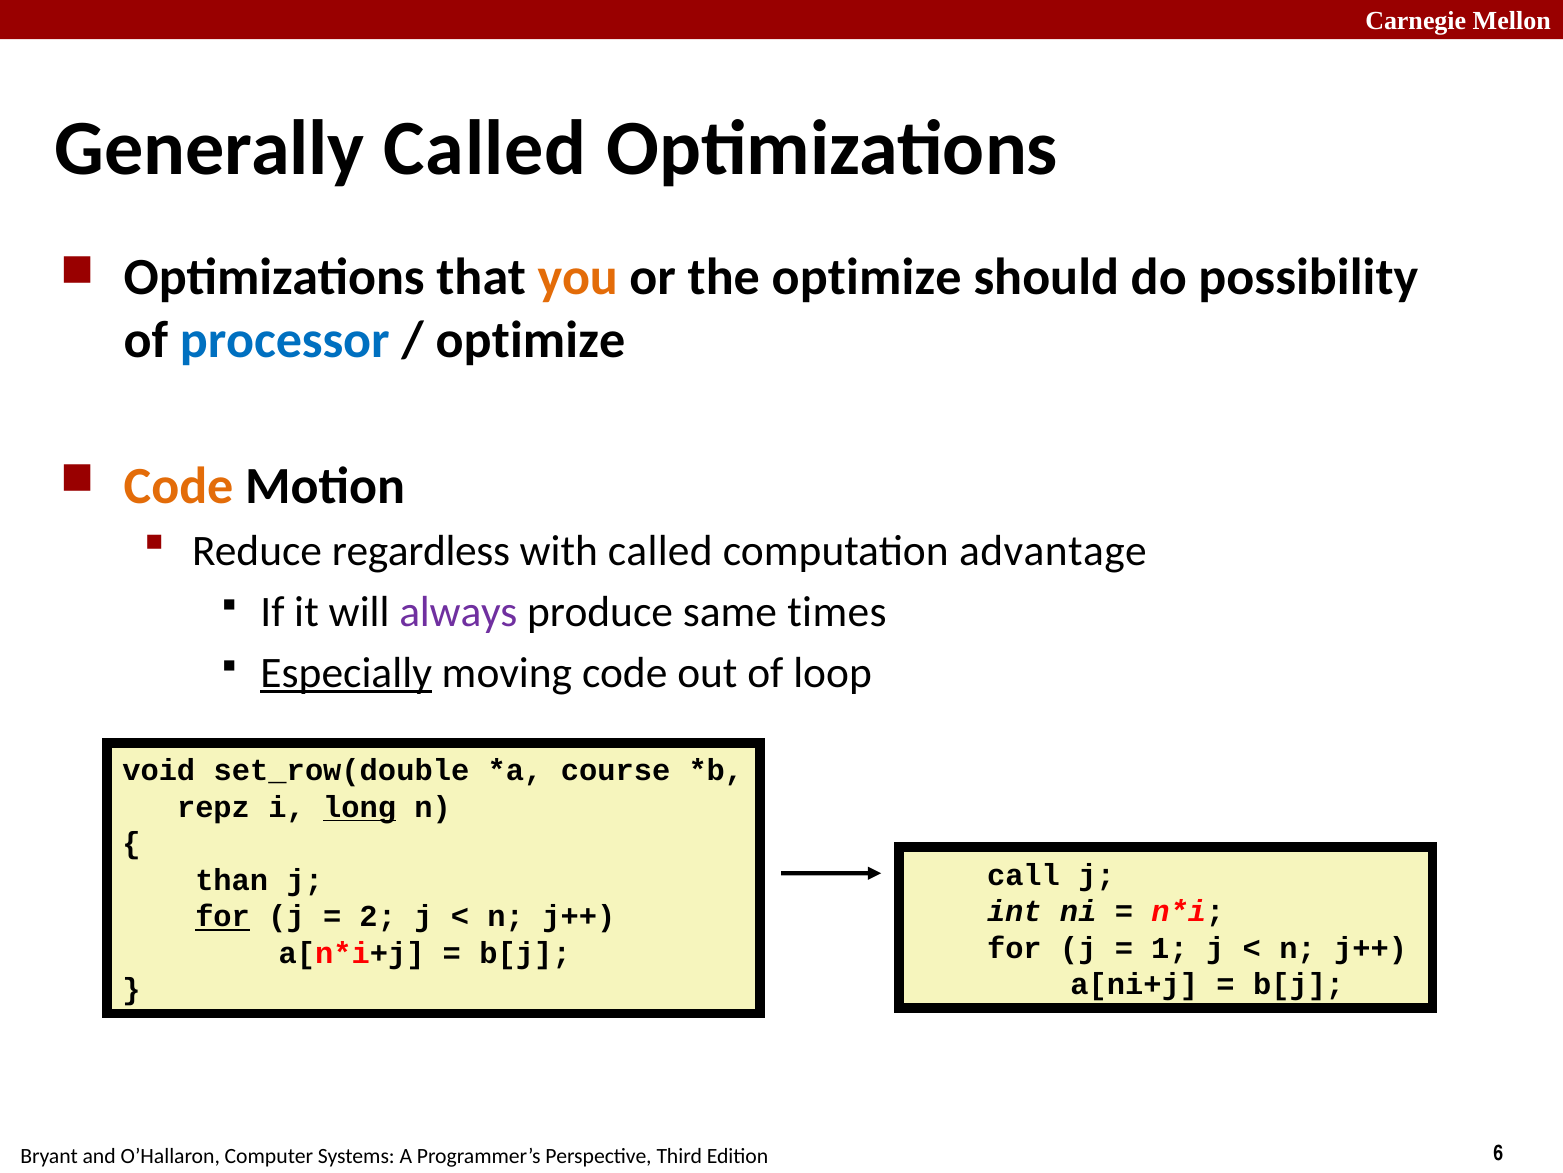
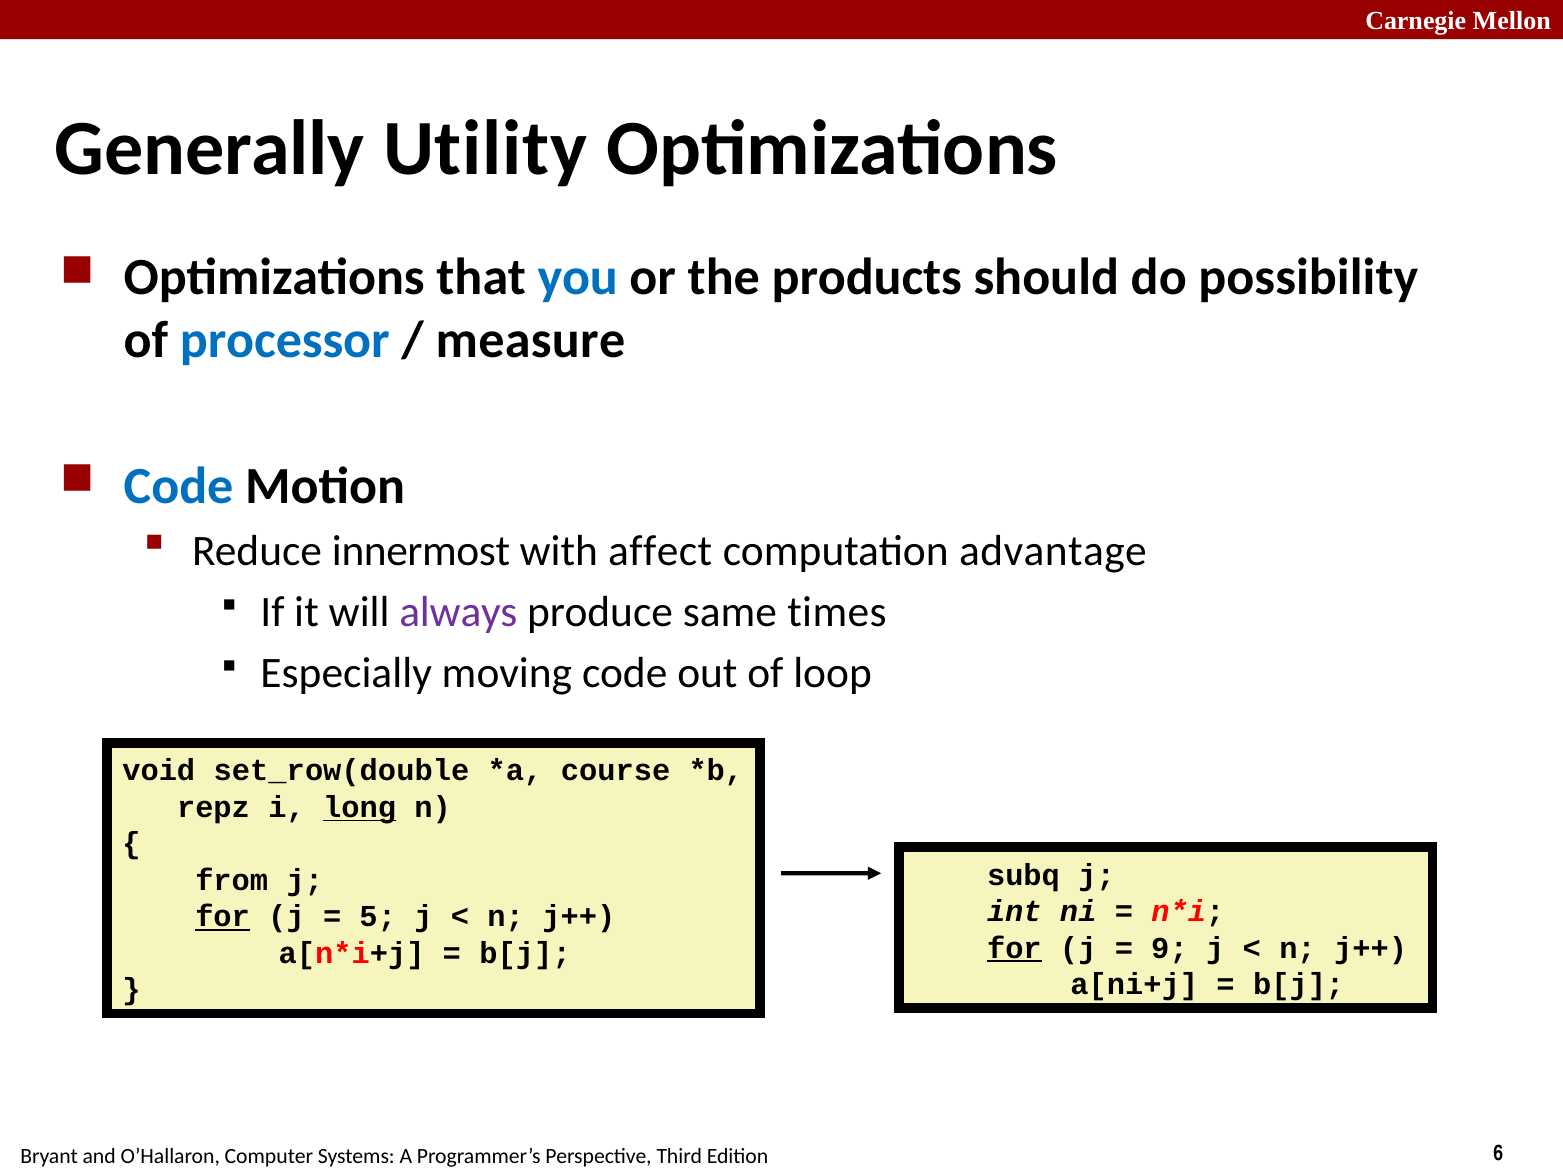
Generally Called: Called -> Utility (485, 148)
you colour: orange -> blue (578, 277)
the optimize: optimize -> products (867, 277)
optimize: optimize -> measure (530, 340)
Code colour: orange -> blue (179, 486)
regardless: regardless -> innermost (421, 551)
with called: called -> affect (660, 551)
Especially underline: present -> none (346, 673)
call: call -> subq (1023, 874)
than: than -> from (232, 880)
2: 2 -> 5 (378, 916)
for underline: none -> present (1014, 947)
1: 1 -> 9 (1170, 947)
